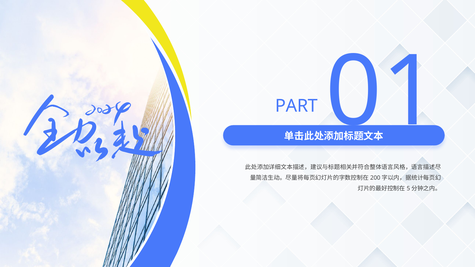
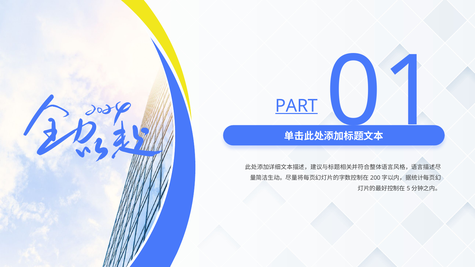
PART underline: none -> present (297, 106)
